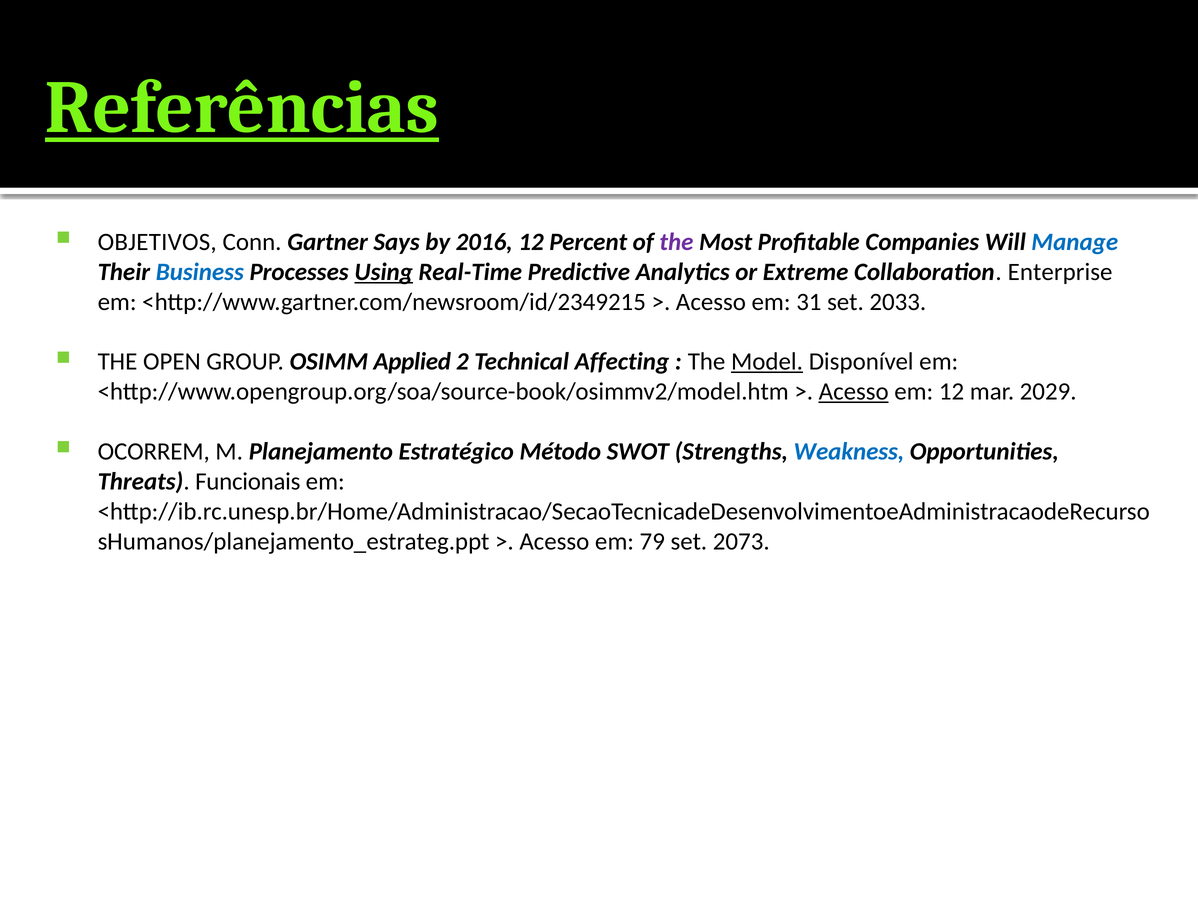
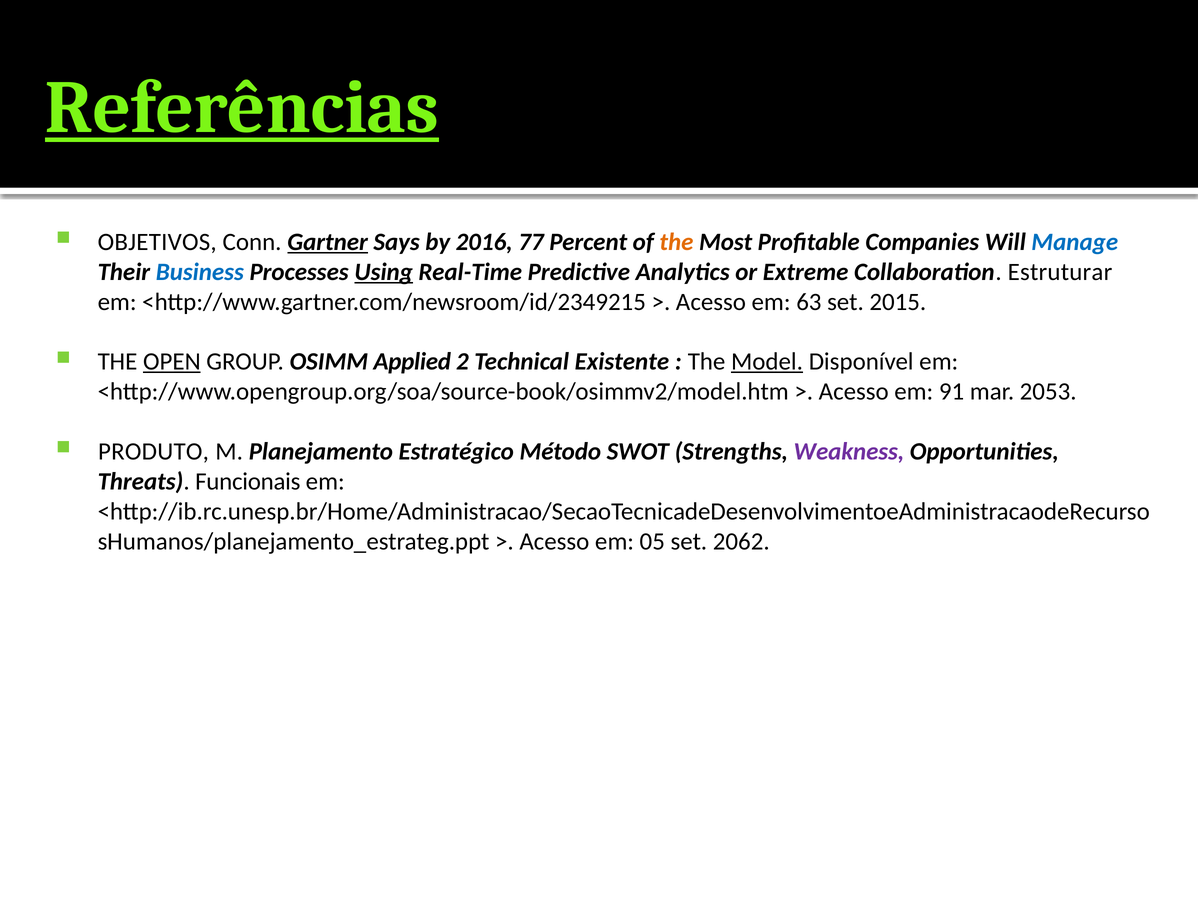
Gartner underline: none -> present (328, 242)
2016 12: 12 -> 77 (531, 242)
the colour: purple -> orange (676, 242)
Enterprise: Enterprise -> Estruturar (1060, 272)
31: 31 -> 63 (809, 302)
2033: 2033 -> 2015 (898, 302)
OPEN underline: none -> present (172, 362)
Affecting: Affecting -> Existente (622, 362)
Acesso underline: present -> none (854, 392)
em 12: 12 -> 91 (952, 392)
2029: 2029 -> 2053 (1048, 392)
OCORREM: OCORREM -> PRODUTO (153, 452)
Weakness colour: blue -> purple (849, 452)
79: 79 -> 05 (652, 542)
2073: 2073 -> 2062 (741, 542)
